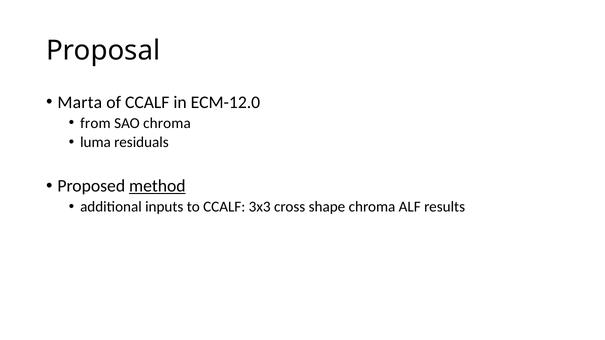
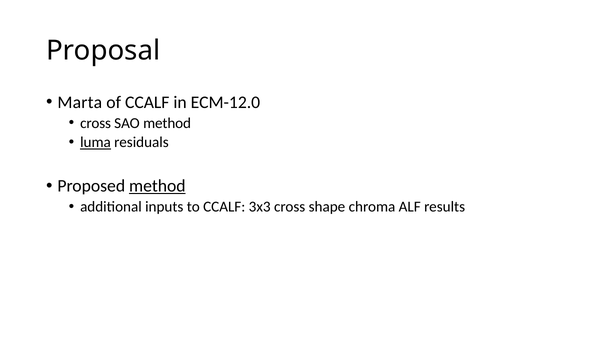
from: from -> cross (96, 123)
SAO chroma: chroma -> method (167, 123)
luma underline: none -> present (96, 143)
